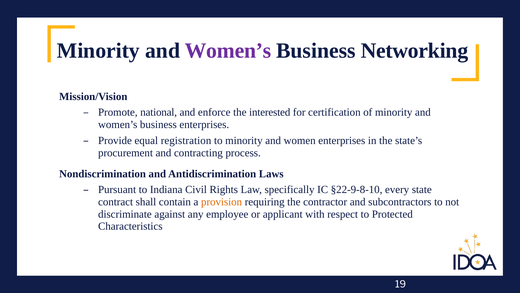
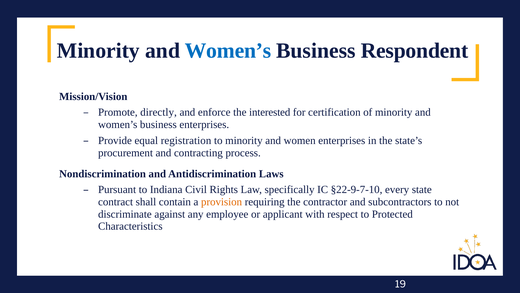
Women’s colour: purple -> blue (228, 50)
Networking: Networking -> Respondent (415, 50)
national: national -> directly (159, 112)
§22-9-8-10: §22-9-8-10 -> §22-9-7-10 (357, 189)
